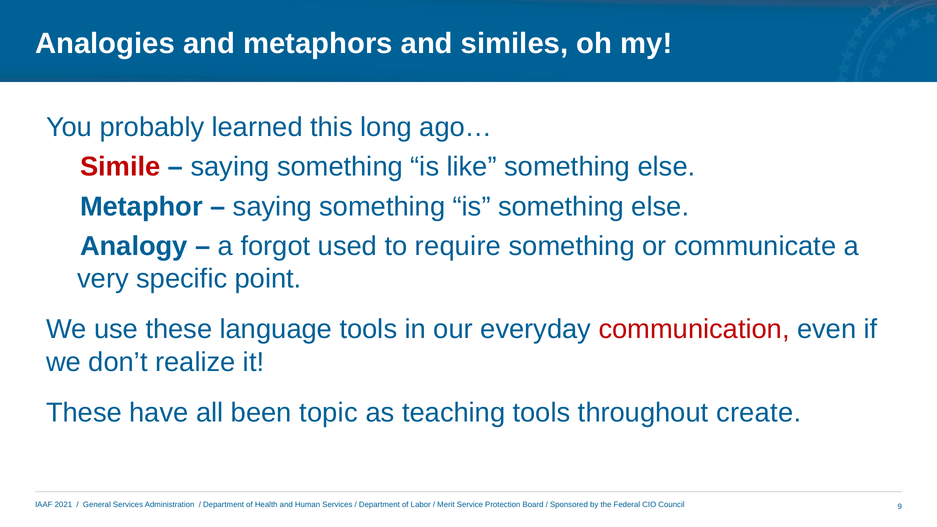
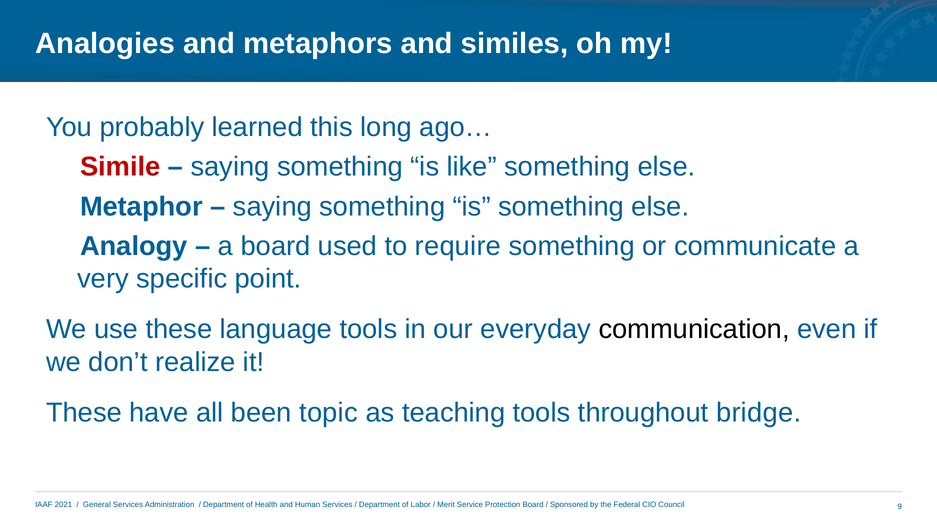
a forgot: forgot -> board (276, 246)
communication colour: red -> black (694, 329)
create: create -> bridge (759, 413)
